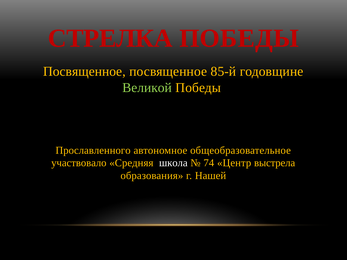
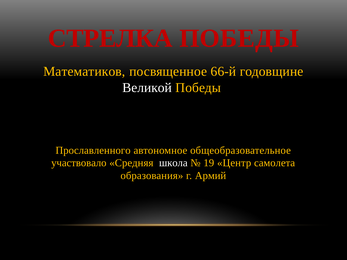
Посвященное: Посвященное -> Математиков (84, 71)
85-й: 85-й -> 66-й (223, 71)
Великой colour: light green -> white (147, 88)
74: 74 -> 19 (209, 163)
выстрела: выстрела -> самолета (275, 163)
Нашей: Нашей -> Армий (211, 176)
